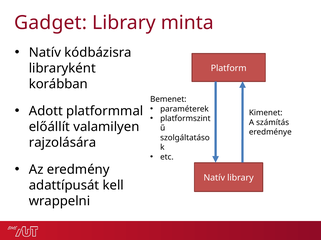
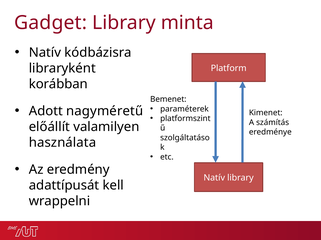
platformmal: platformmal -> nagyméretű (105, 111)
rajzolására: rajzolására -> használata (63, 143)
